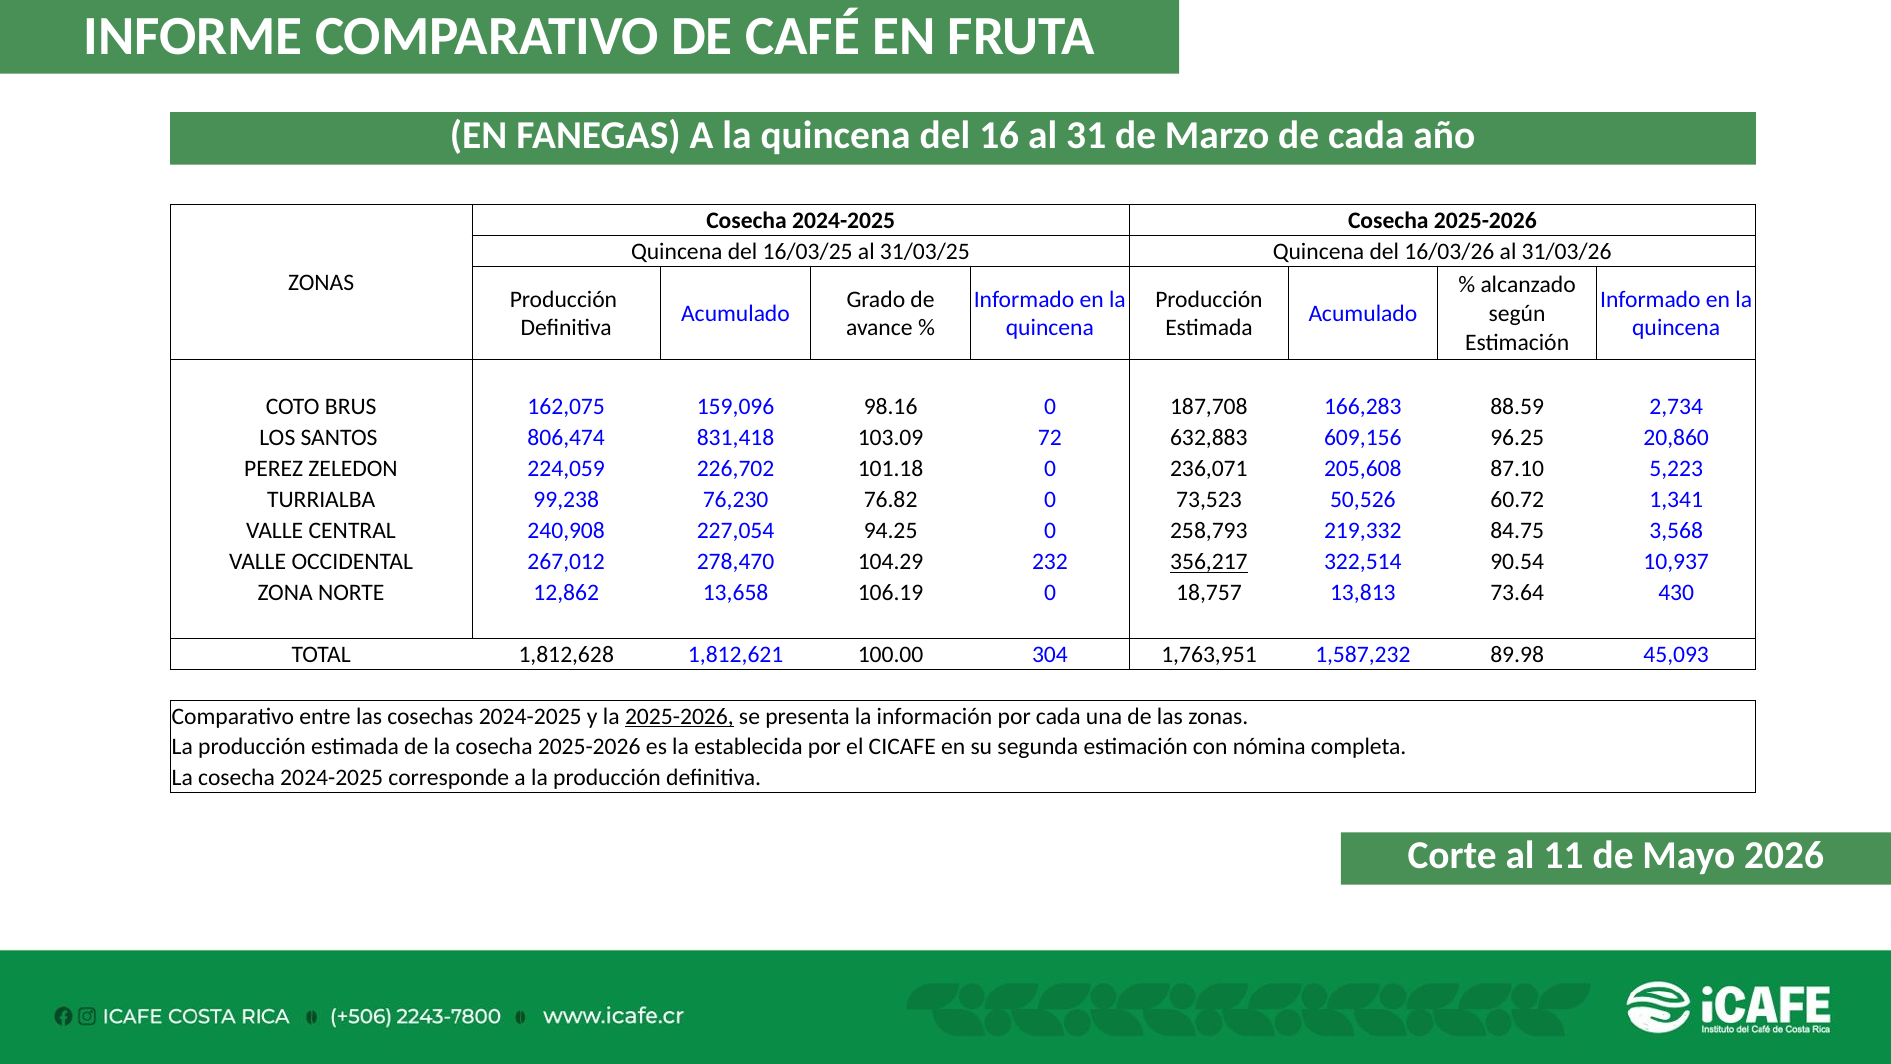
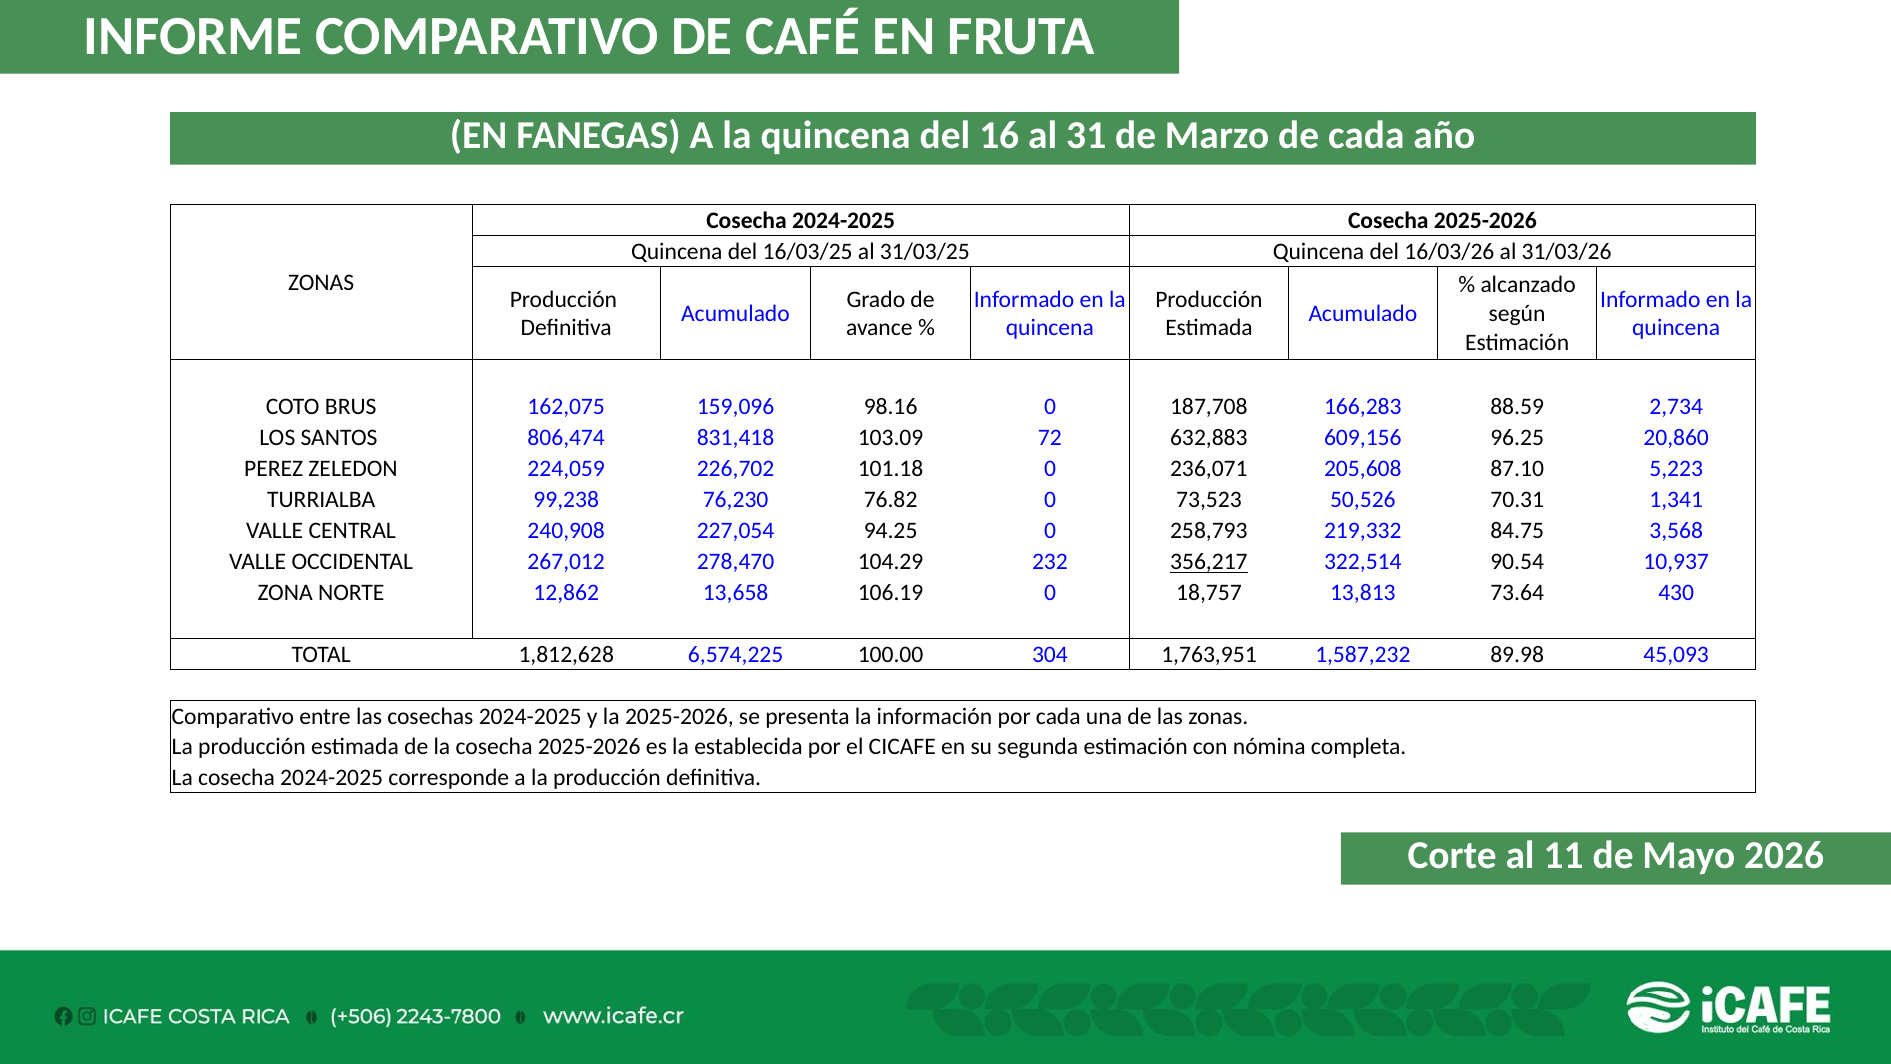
60.72: 60.72 -> 70.31 (1517, 500)
1,812,621: 1,812,621 -> 6,574,225 (736, 655)
2025-2026 underline: present -> none (679, 716)
